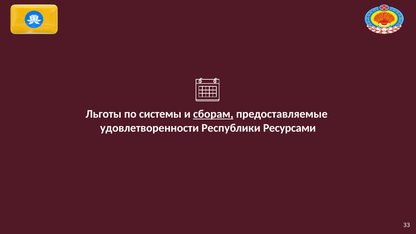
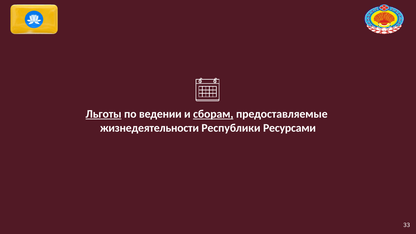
Льготы underline: none -> present (104, 114)
системы: системы -> ведении (160, 114)
удовлетворенности: удовлетворенности -> жизнедеятельности (150, 128)
